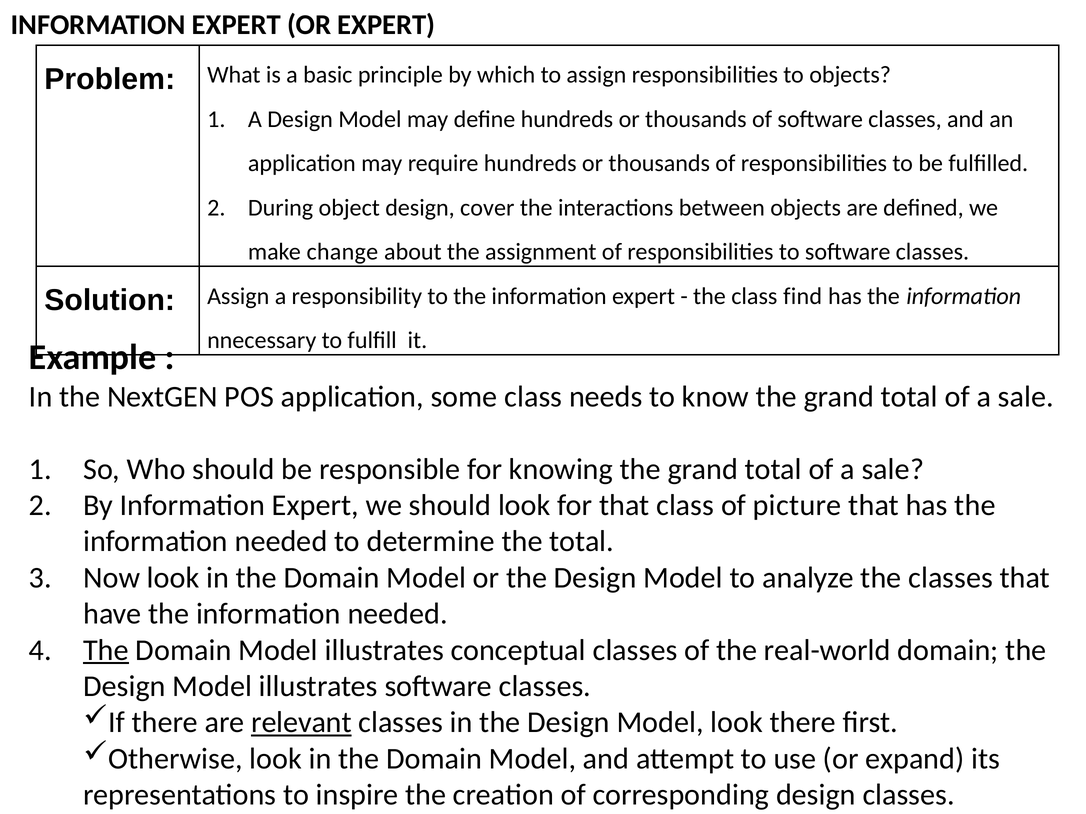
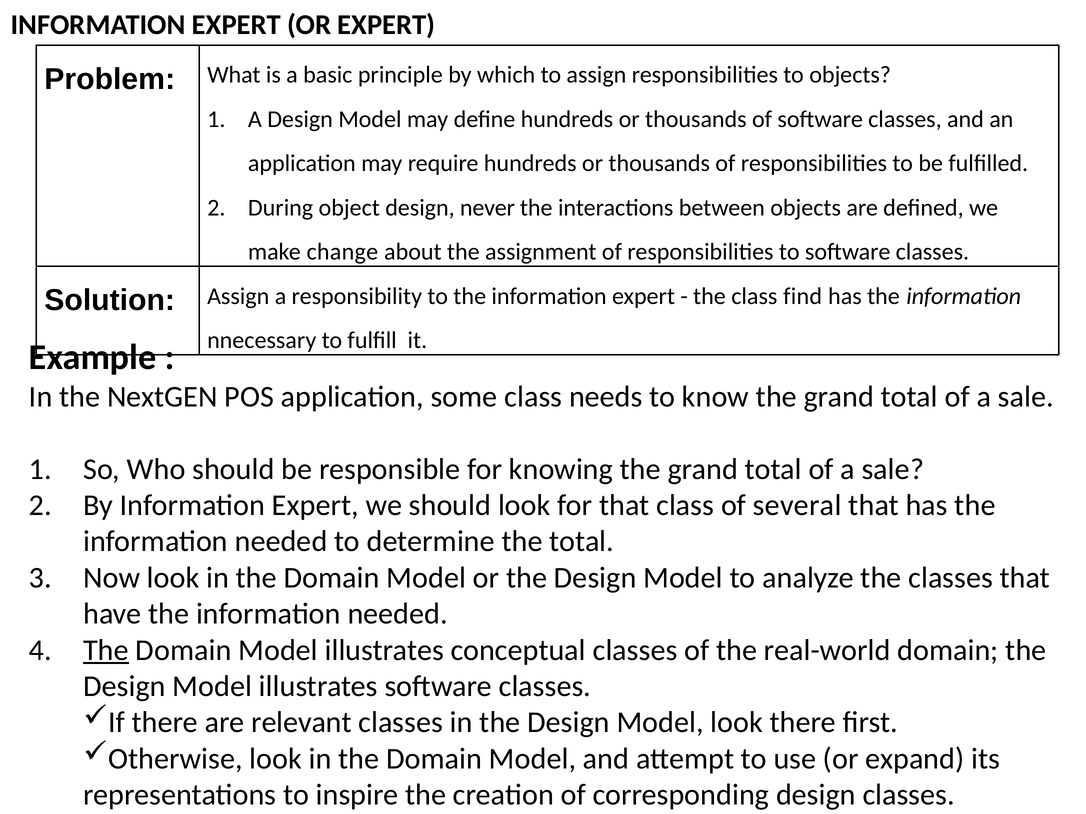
cover: cover -> never (487, 208)
picture: picture -> several (797, 506)
relevant underline: present -> none (301, 723)
